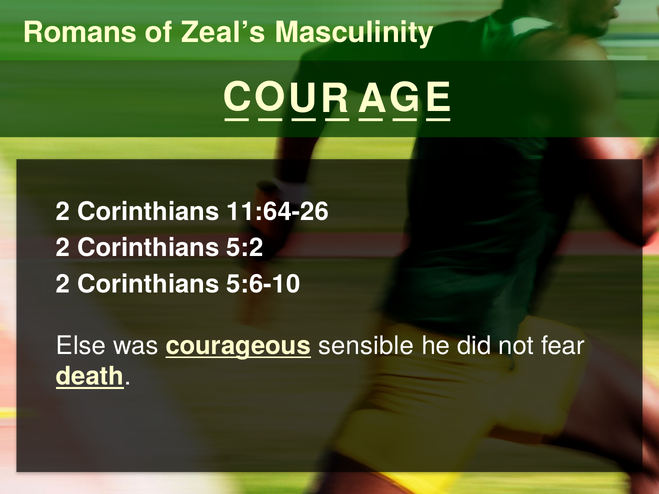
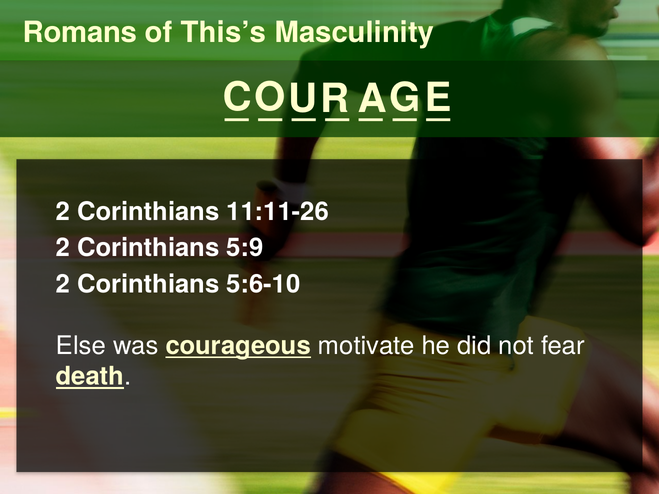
Zeal’s: Zeal’s -> This’s (224, 33)
11:64-26: 11:64-26 -> 11:11-26 (278, 212)
5:2: 5:2 -> 5:9 (245, 248)
sensible: sensible -> motivate (366, 346)
